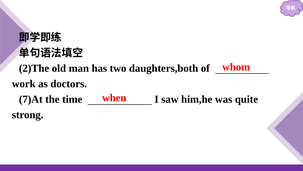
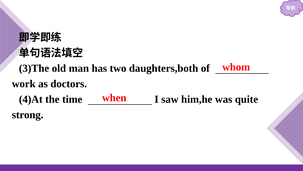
2)The: 2)The -> 3)The (34, 68)
7)At: 7)At -> 4)At (31, 99)
